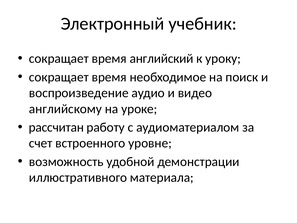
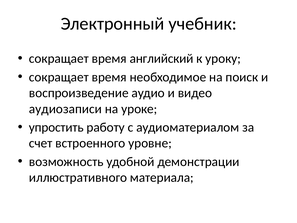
английскому: английскому -> аудиозаписи (65, 109)
рассчитан: рассчитан -> упростить (56, 127)
